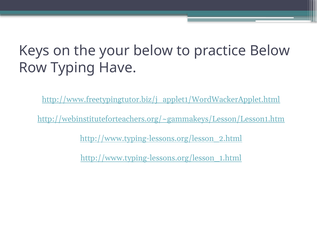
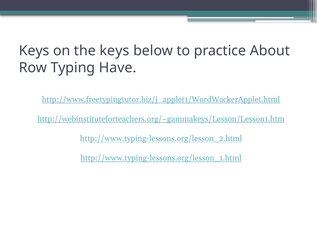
the your: your -> keys (114, 51)
practice Below: Below -> About (270, 51)
